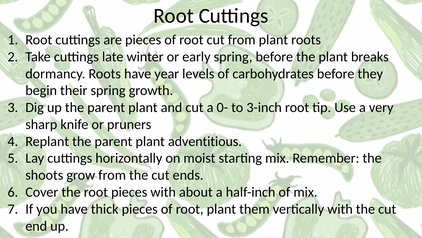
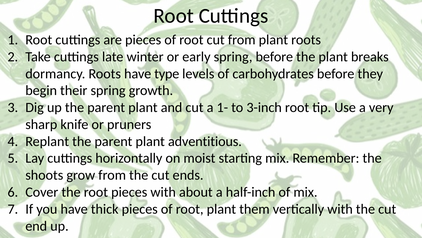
year: year -> type (167, 73)
0-: 0- -> 1- (222, 107)
